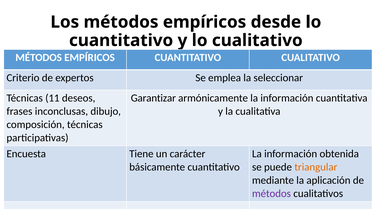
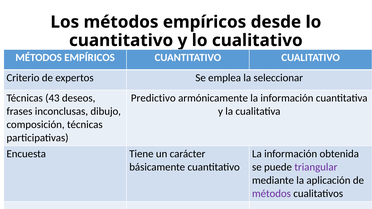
11: 11 -> 43 (52, 98)
Garantizar: Garantizar -> Predictivo (153, 98)
triangular colour: orange -> purple (316, 167)
